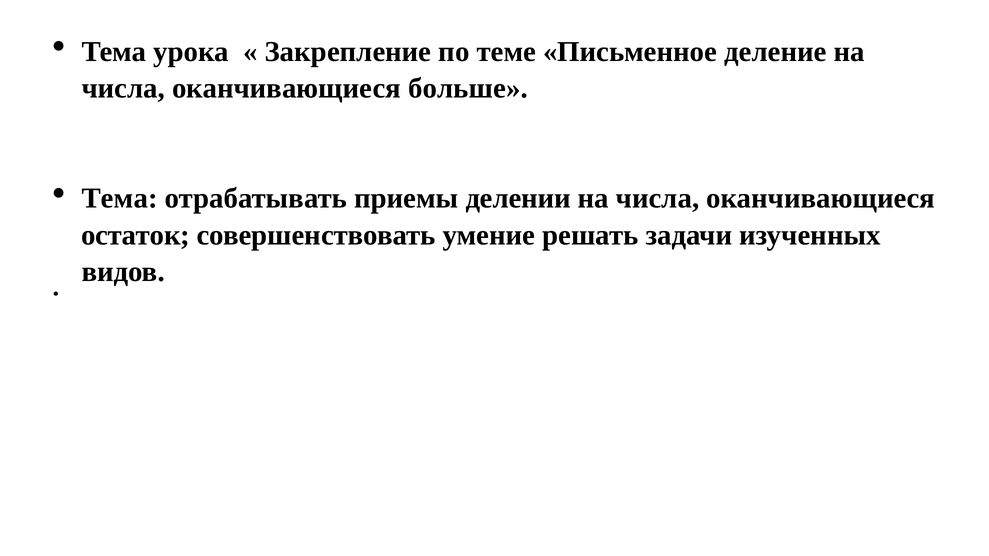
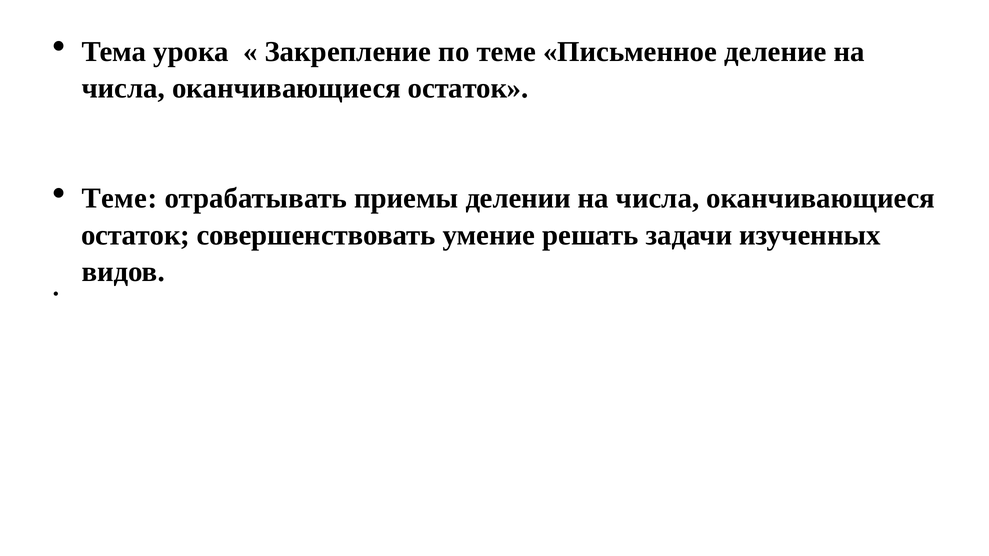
больше: больше -> остаток (468, 88)
Тема: Тема -> Теме (120, 198)
